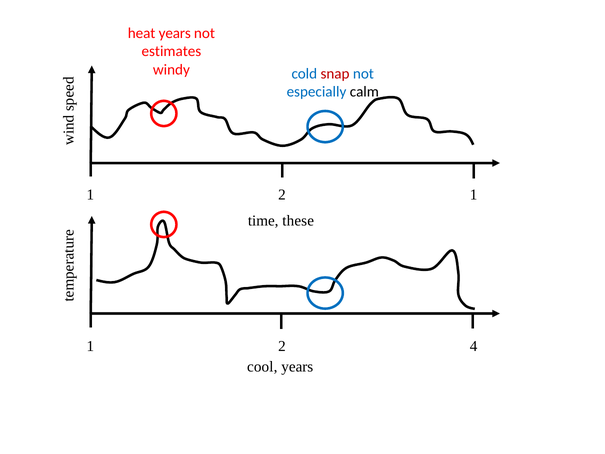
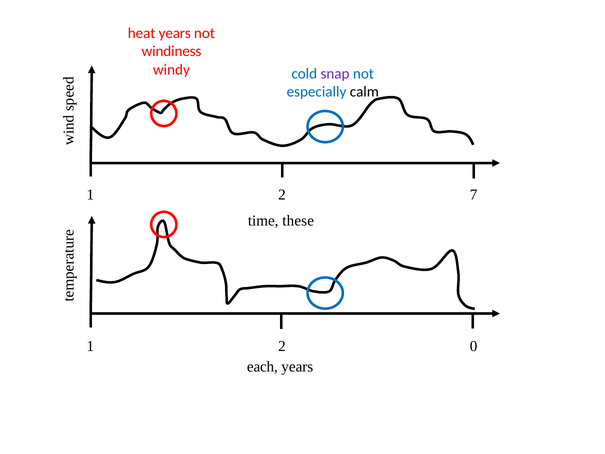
estimates: estimates -> windiness (171, 51)
snap colour: red -> purple (335, 74)
2 1: 1 -> 7 (474, 195)
4: 4 -> 0 (474, 346)
cool: cool -> each (262, 367)
